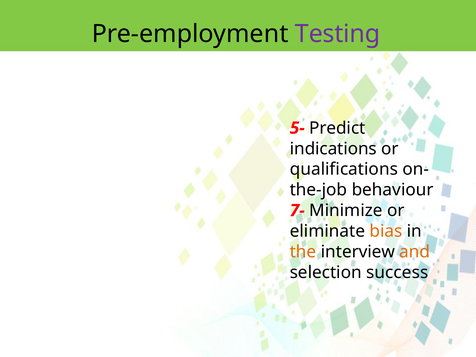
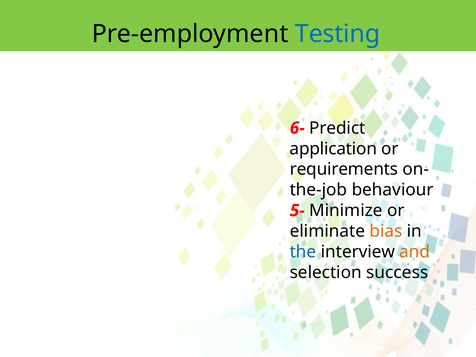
Testing colour: purple -> blue (338, 34)
5-: 5- -> 6- (297, 128)
indications: indications -> application (333, 149)
qualifications: qualifications -> requirements (344, 169)
7-: 7- -> 5- (297, 211)
the colour: orange -> blue (303, 252)
